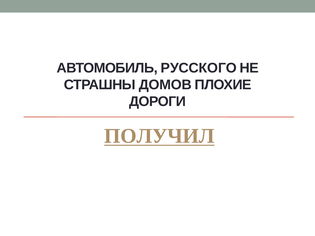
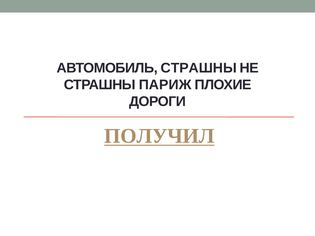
АВТОМОБИЛЬ РУССКОГО: РУССКОГО -> СТРАШНЫ (199, 68)
ДОМОВ: ДОМОВ -> ПАРИЖ (165, 85)
